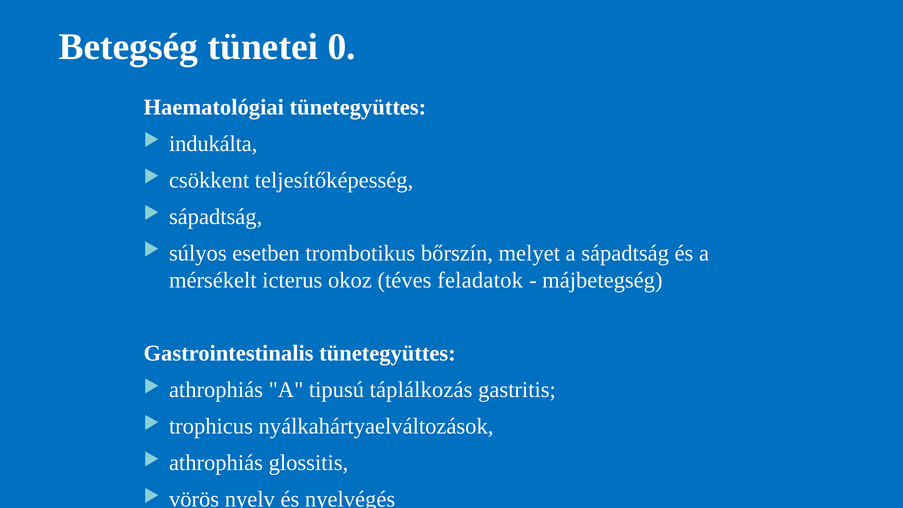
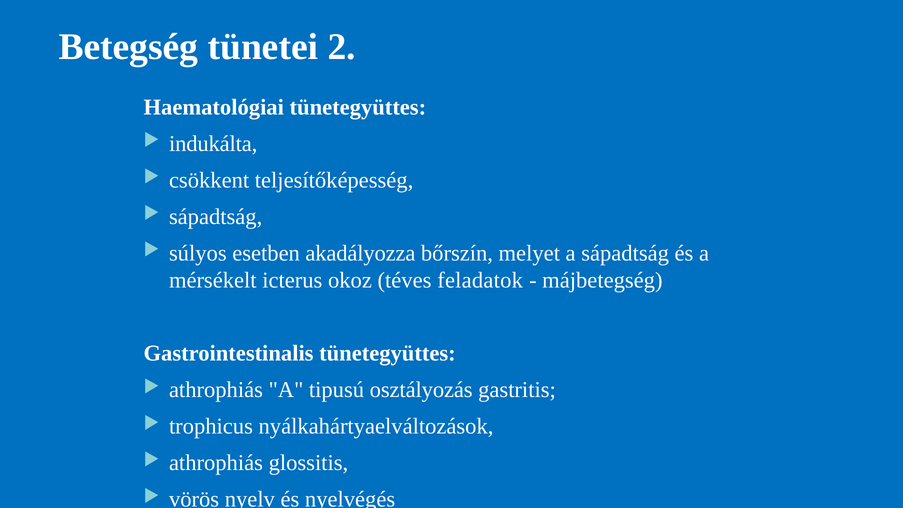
0: 0 -> 2 (342, 47)
trombotikus: trombotikus -> akadályozza (360, 253)
táplálkozás: táplálkozás -> osztályozás (421, 390)
